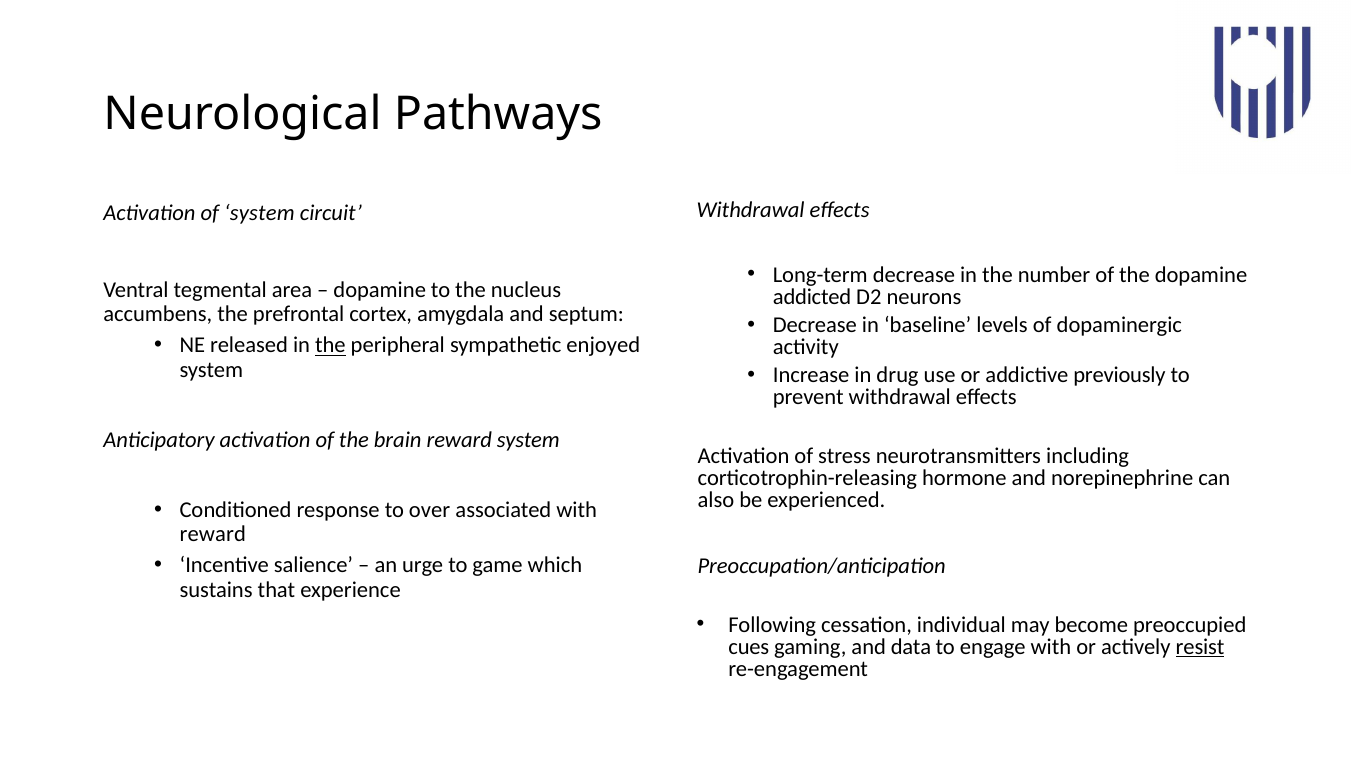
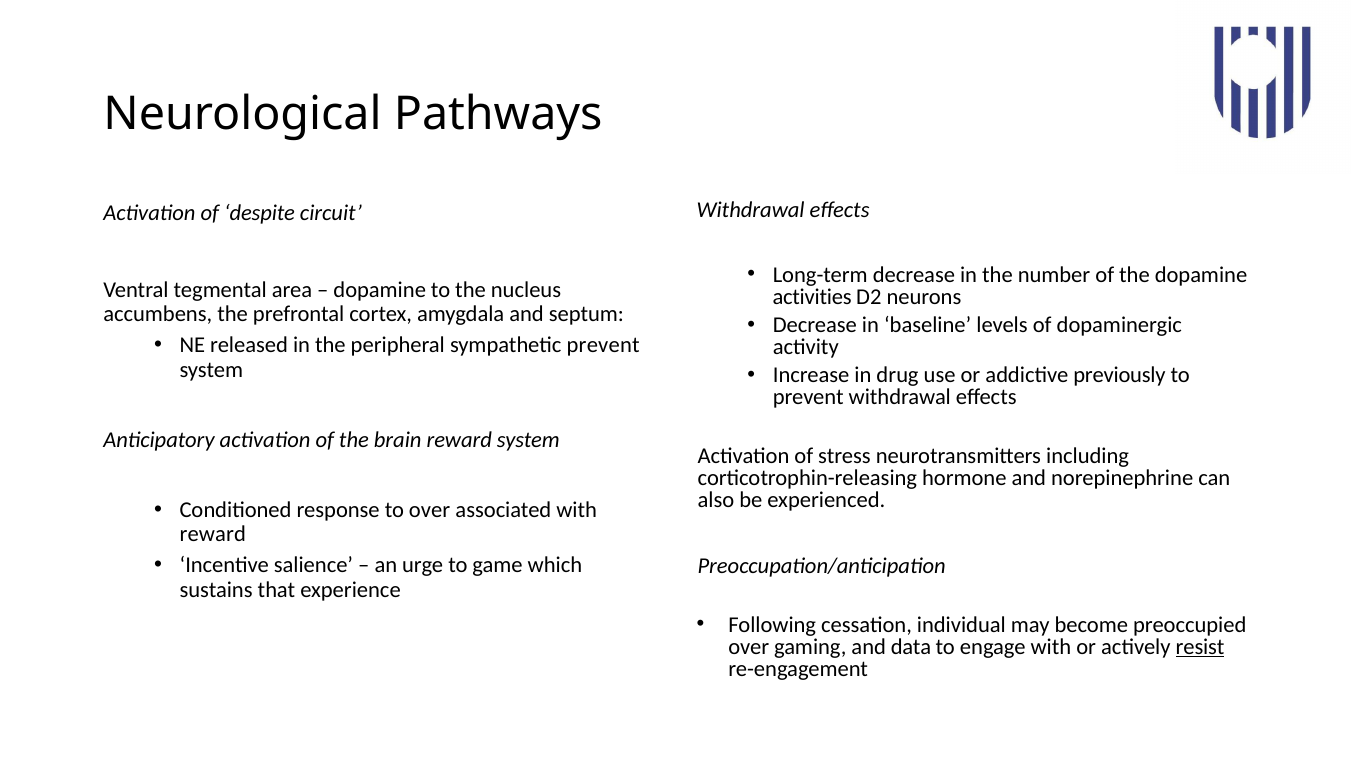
of system: system -> despite (260, 213)
addicted: addicted -> activities (812, 297)
the underline: present -> none (330, 345)
sympathetic enjoyed: enjoyed -> prevent (603, 345)
cues: cues -> over (749, 646)
